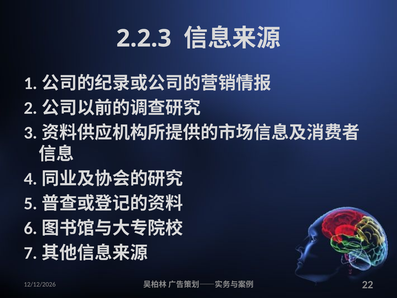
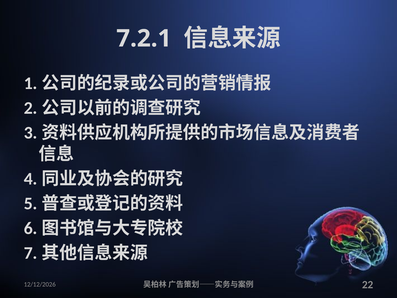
2.2.3: 2.2.3 -> 7.2.1 (144, 38)
